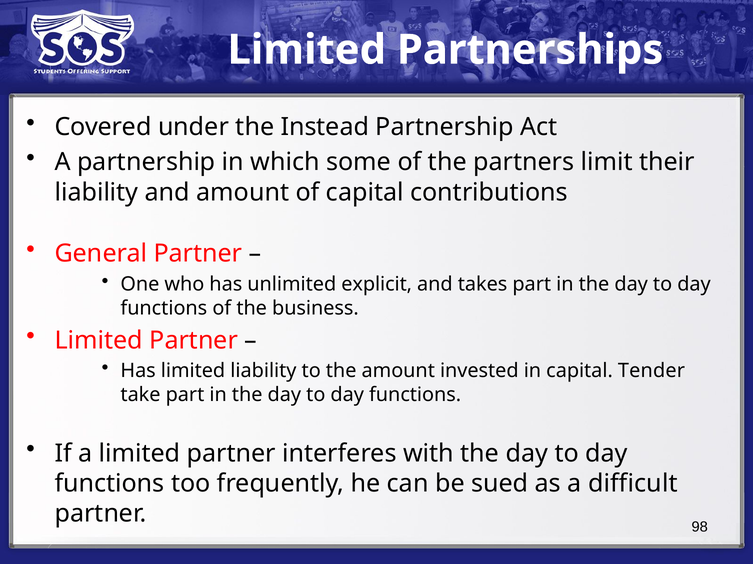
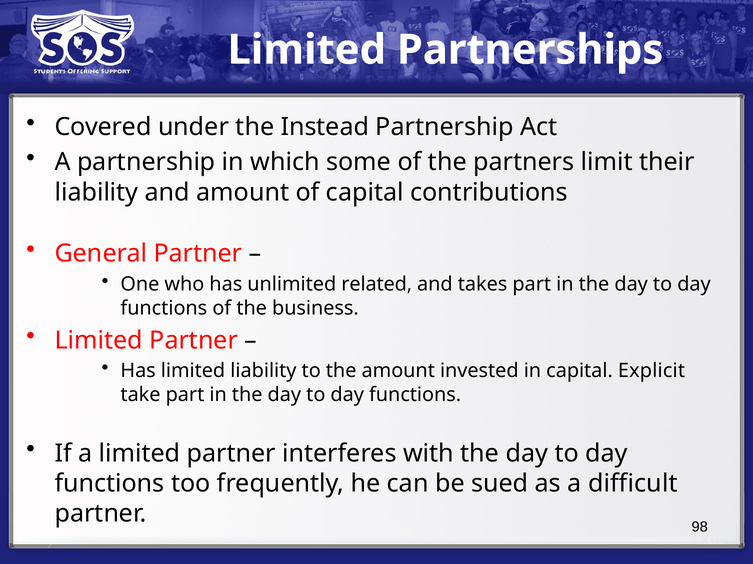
explicit: explicit -> related (377, 285)
Tender: Tender -> Explicit (652, 371)
